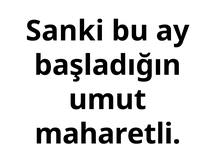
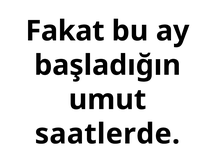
Sanki: Sanki -> Fakat (65, 31)
maharetli: maharetli -> saatlerde (107, 134)
